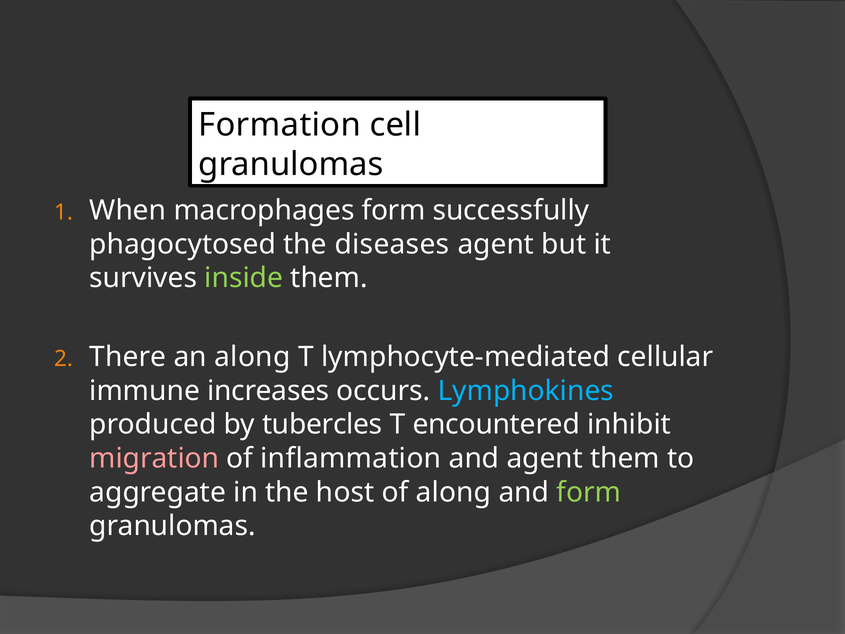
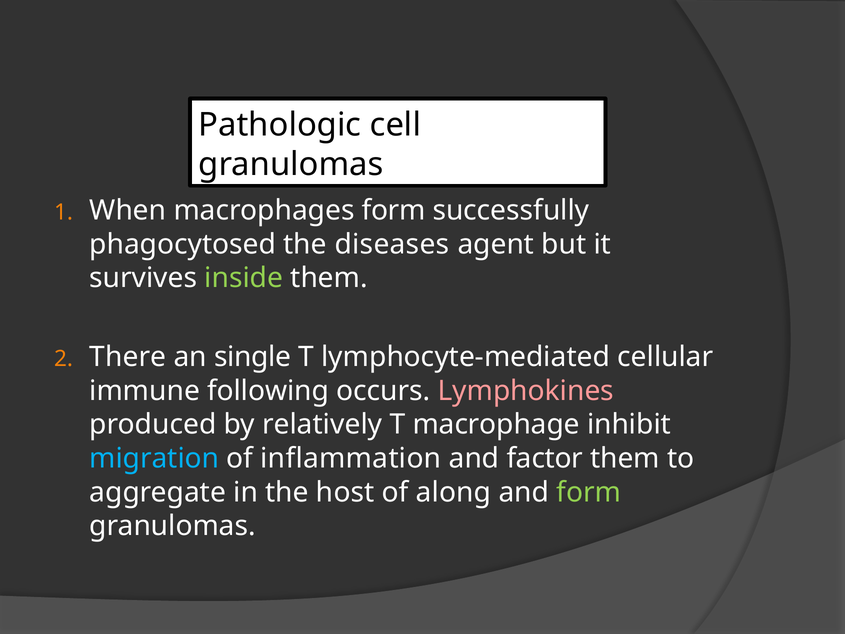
Formation: Formation -> Pathologic (280, 125)
an along: along -> single (253, 357)
increases: increases -> following (268, 391)
Lymphokines colour: light blue -> pink (526, 391)
tubercles: tubercles -> relatively (322, 424)
encountered: encountered -> macrophage (496, 424)
migration colour: pink -> light blue (154, 458)
and agent: agent -> factor (545, 458)
